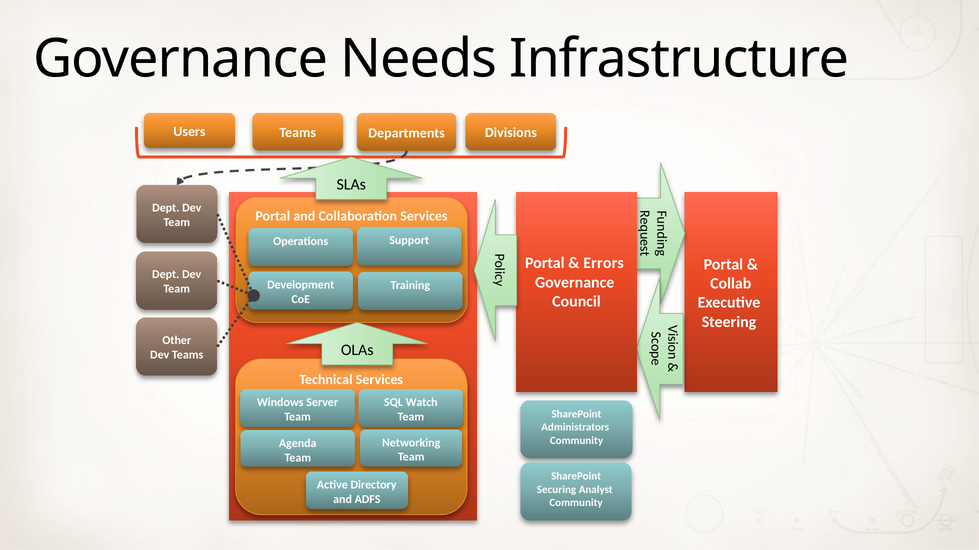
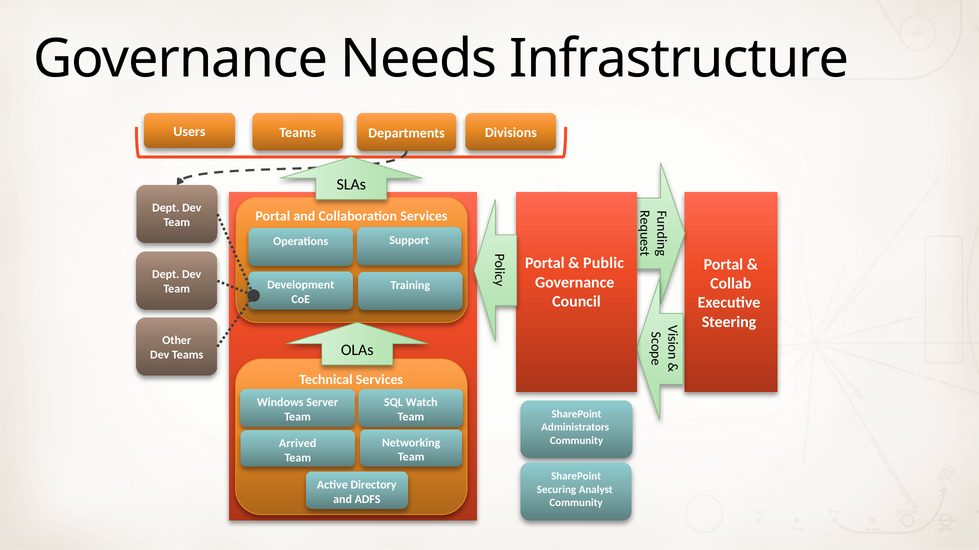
Errors: Errors -> Public (604, 263)
Agenda: Agenda -> Arrived (298, 444)
